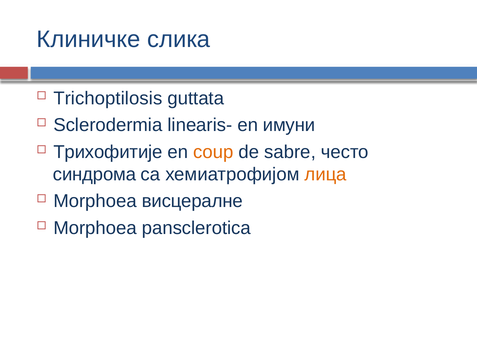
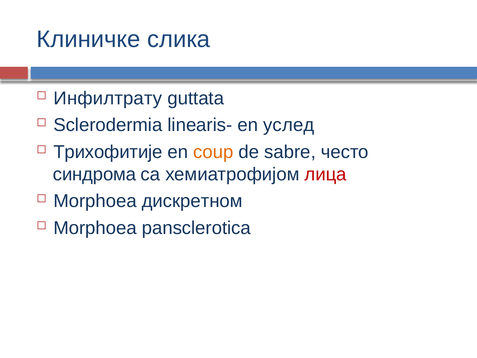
Trichoptilosis: Trichoptilosis -> Инфилтрату (108, 98)
имуни: имуни -> услед (289, 125)
лица colour: orange -> red (326, 174)
висцералне: висцералне -> дискретном (192, 201)
